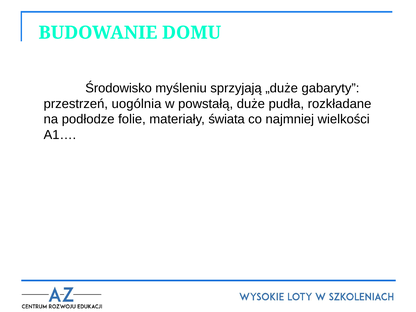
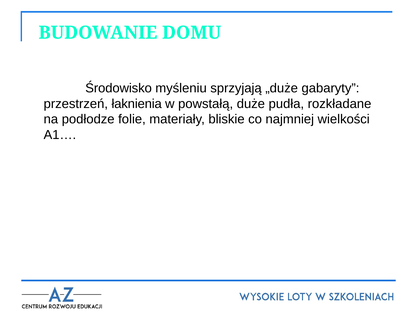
uogólnia: uogólnia -> łaknienia (137, 104)
świata: świata -> bliskie (227, 119)
